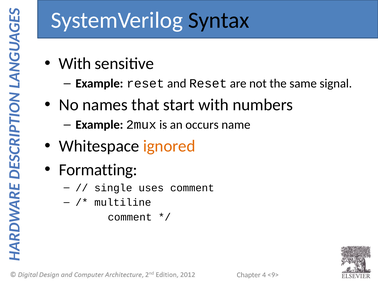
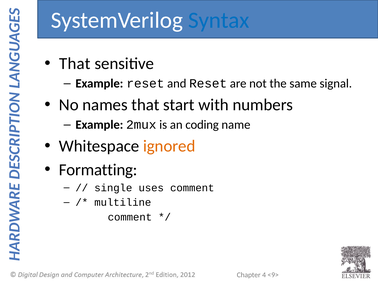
Syntax colour: black -> blue (219, 20)
With: With -> That (75, 64)
occurs: occurs -> coding (202, 125)
